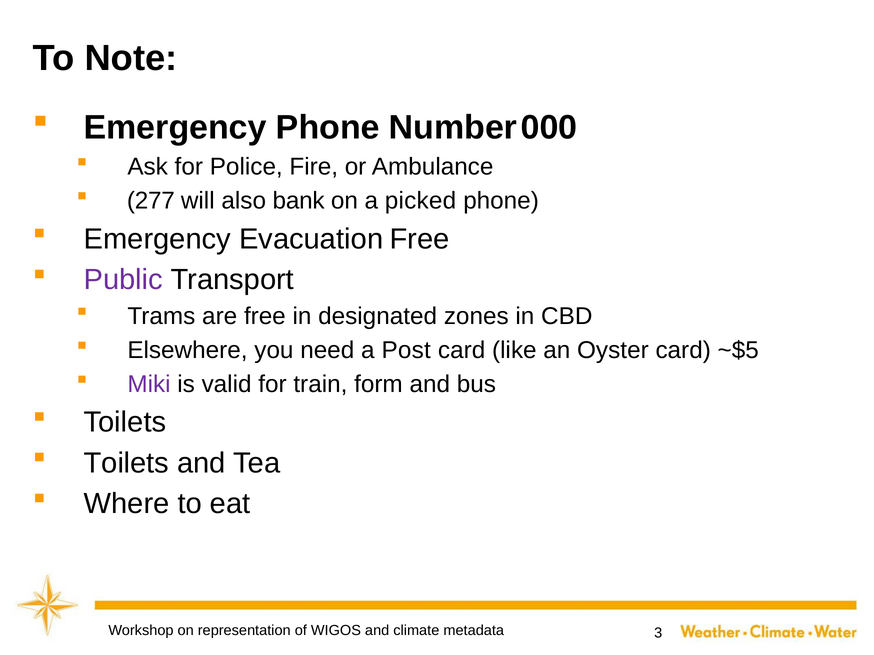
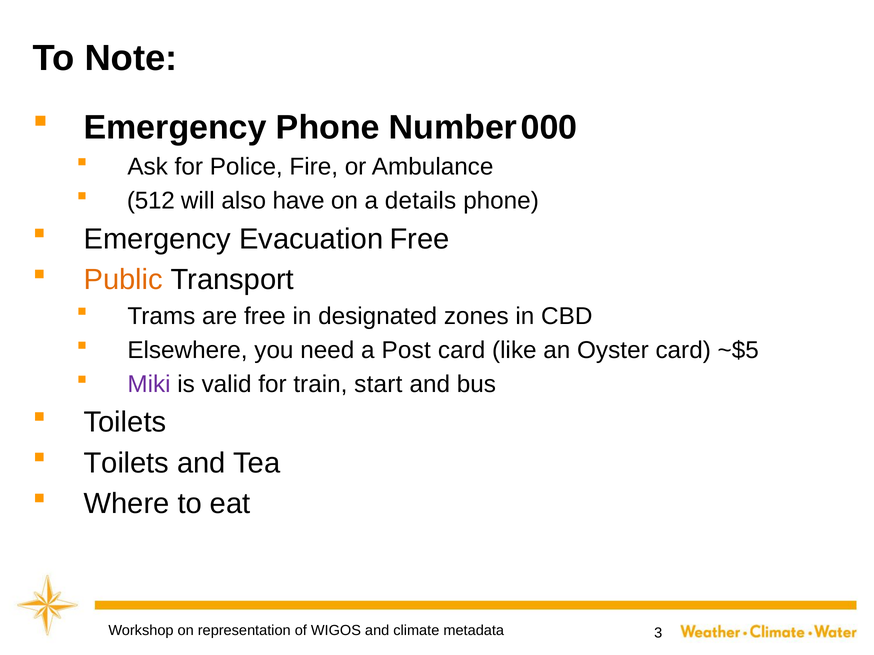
277: 277 -> 512 (151, 201)
bank: bank -> have (299, 201)
picked: picked -> details (421, 201)
Public colour: purple -> orange (123, 280)
form: form -> start (378, 384)
